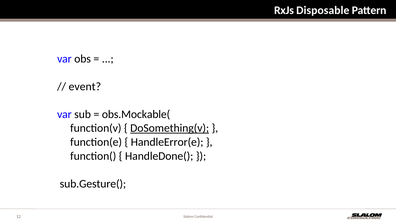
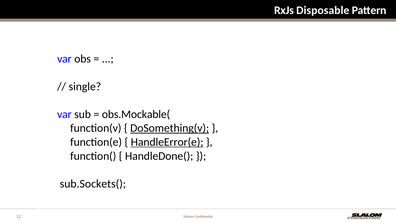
event: event -> single (85, 86)
HandleError(e underline: none -> present (167, 142)
sub.Gesture(: sub.Gesture( -> sub.Sockets( (93, 184)
